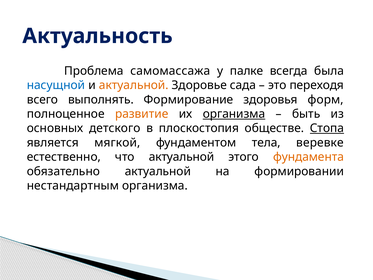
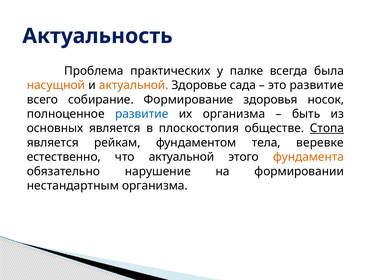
самомассажа: самомассажа -> практических (170, 71)
насущной colour: blue -> orange (56, 85)
это переходя: переходя -> развитие (317, 85)
выполнять: выполнять -> собирание (101, 100)
форм: форм -> носок (326, 100)
развитие colour: orange -> blue (142, 114)
организма underline: present -> none (234, 114)
основных детского: детского -> является (115, 128)
мягкой: мягкой -> рейкам (117, 143)
обязательно актуальной: актуальной -> нарушение (158, 171)
